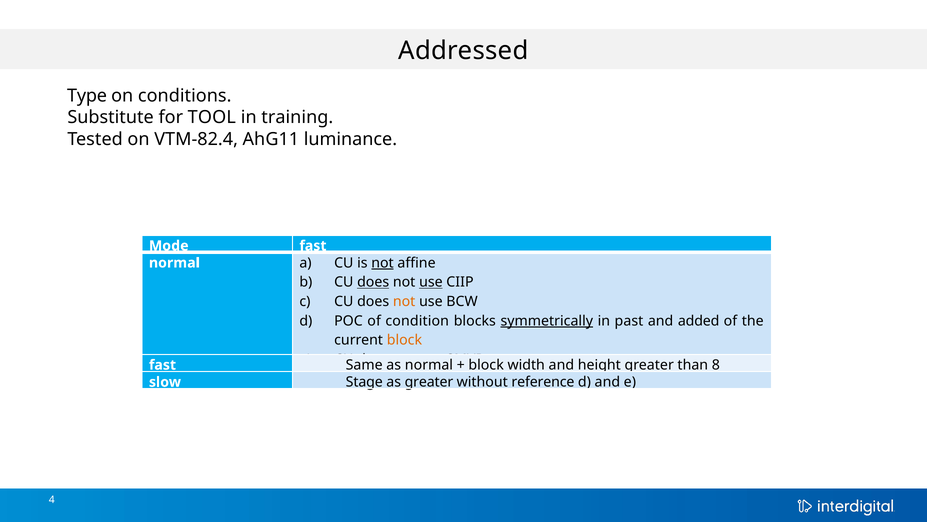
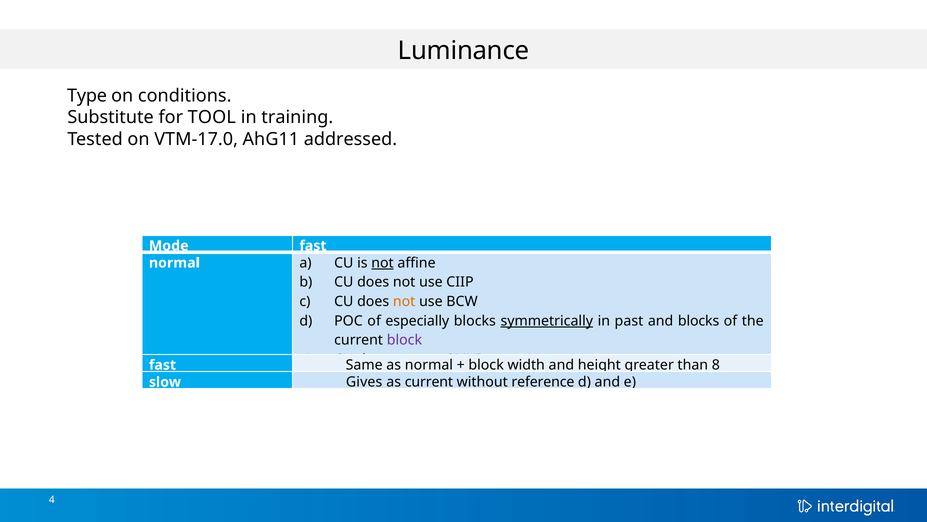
Addressed: Addressed -> Luminance (464, 51)
VTM-82.4: VTM-82.4 -> VTM-17.0 (196, 139)
luminance: luminance -> addressed (350, 139)
does underline: present -> none (373, 282)
use underline: present -> none (431, 282)
condition: condition -> especially (417, 321)
and added: added -> blocks (699, 321)
block colour: orange -> purple (404, 340)
Stage: Stage -> Gives (364, 382)
as greater: greater -> current (429, 382)
